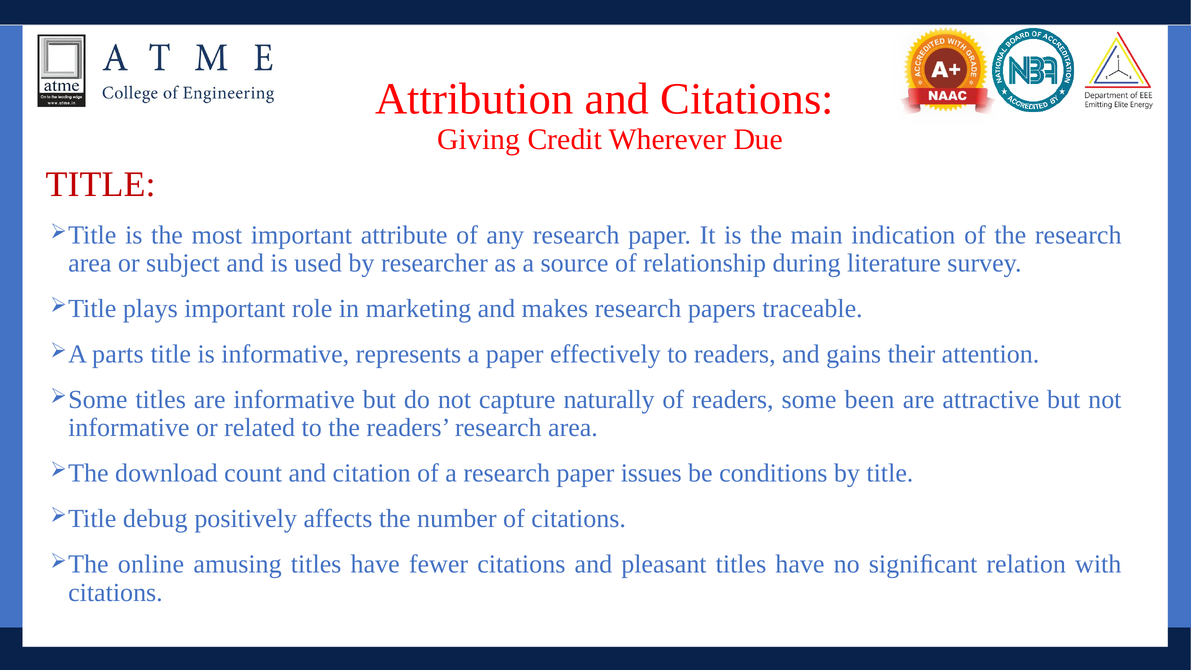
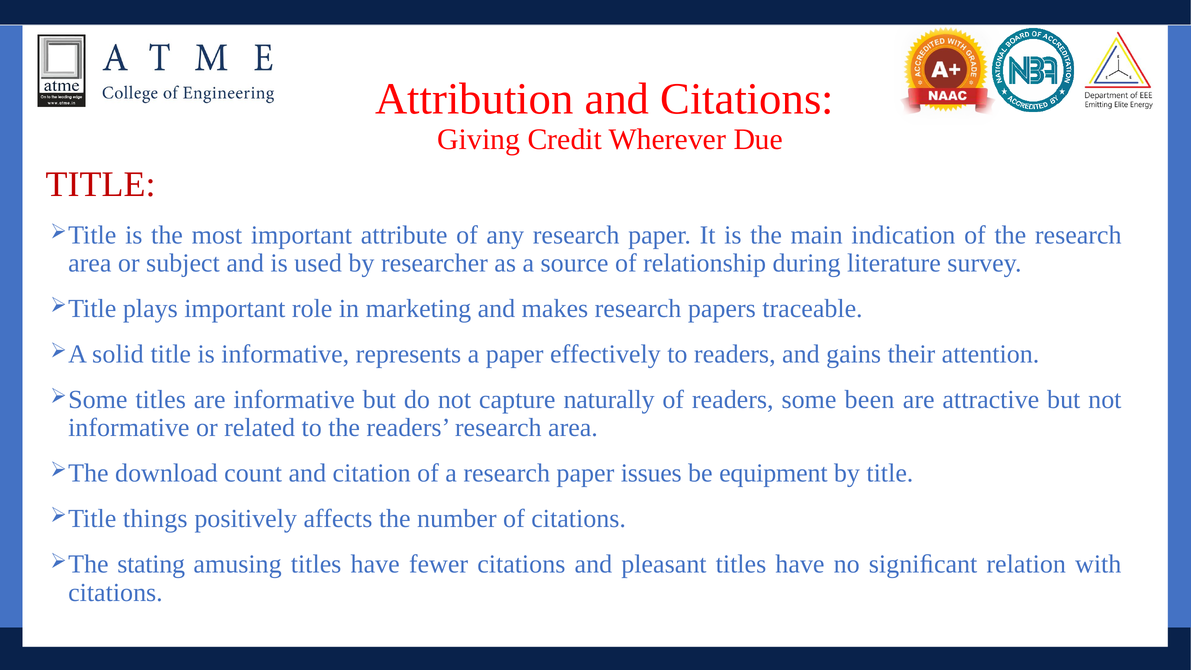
parts: parts -> solid (118, 354)
conditions: conditions -> equipment (773, 473)
debug: debug -> things (155, 519)
online: online -> stating (151, 564)
